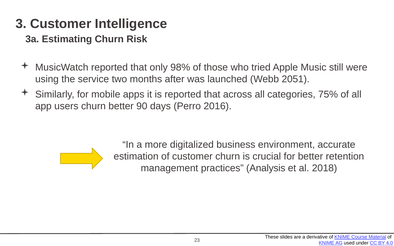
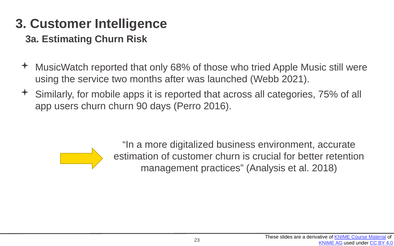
98%: 98% -> 68% (180, 67)
2051: 2051 -> 2021 (296, 79)
churn better: better -> churn (121, 106)
